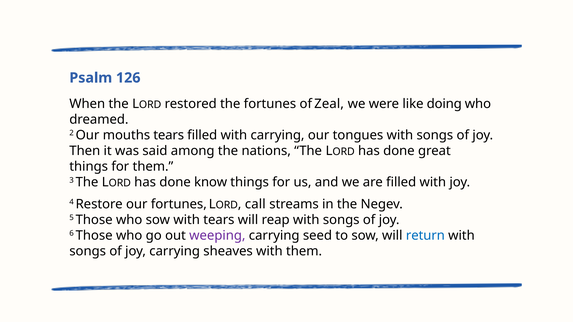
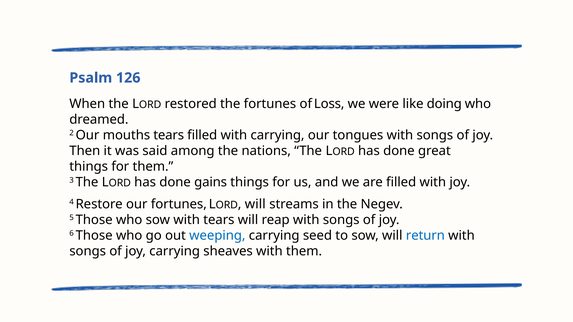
Zeal: Zeal -> Loss (329, 104)
know: know -> gains (211, 183)
call: call -> will (255, 204)
weeping colour: purple -> blue (217, 236)
